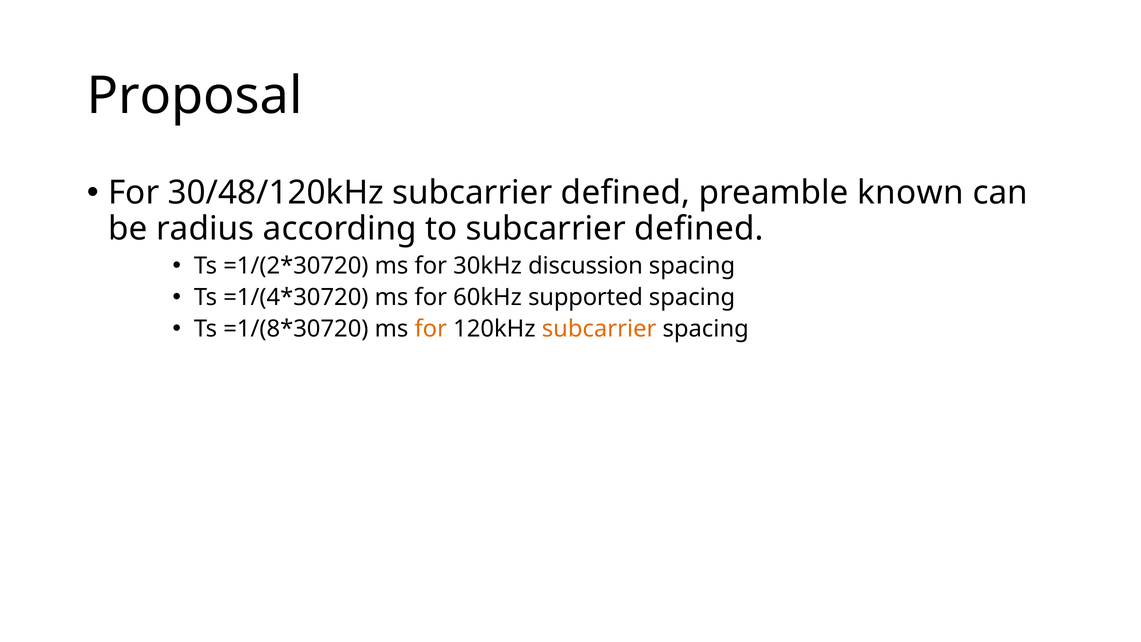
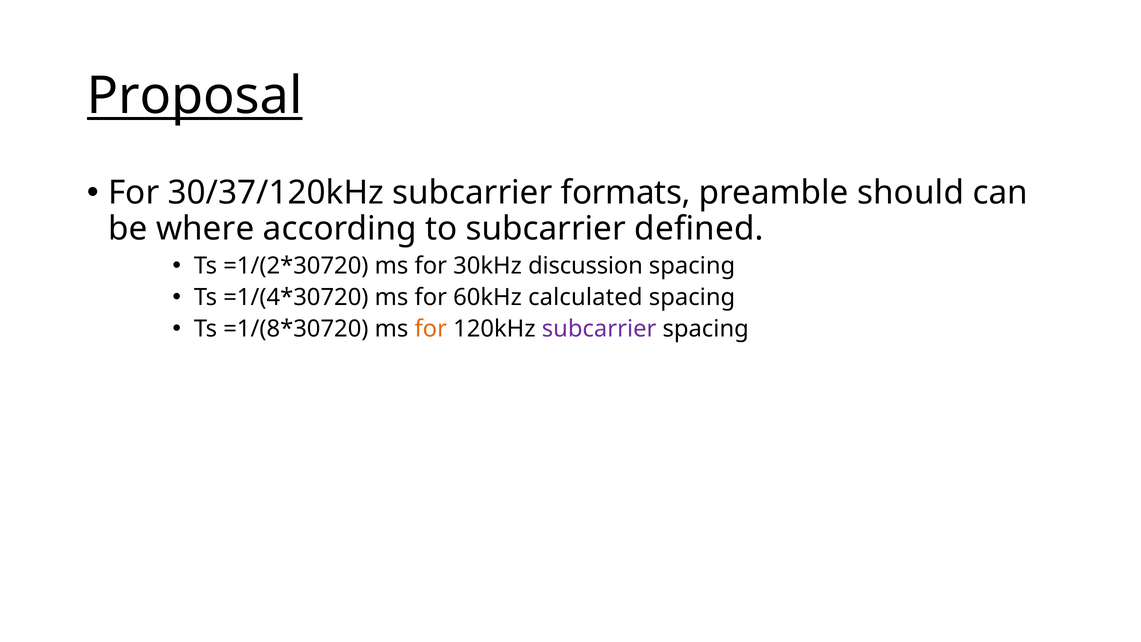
Proposal underline: none -> present (195, 96)
30/48/120kHz: 30/48/120kHz -> 30/37/120kHz (276, 193)
defined: defined -> formats (626, 193)
known: known -> should (911, 193)
radius: radius -> where (205, 229)
supported: supported -> calculated (585, 297)
subcarrier colour: orange -> purple (599, 329)
